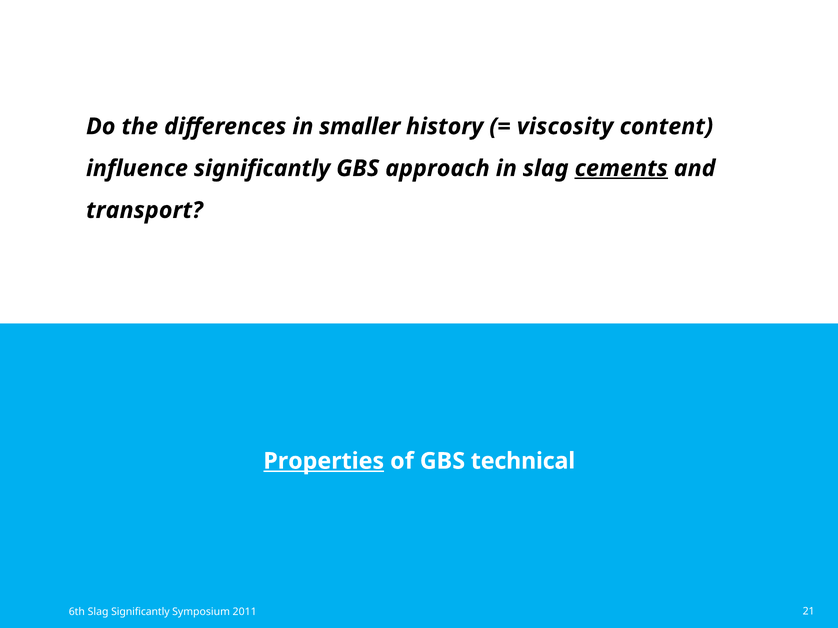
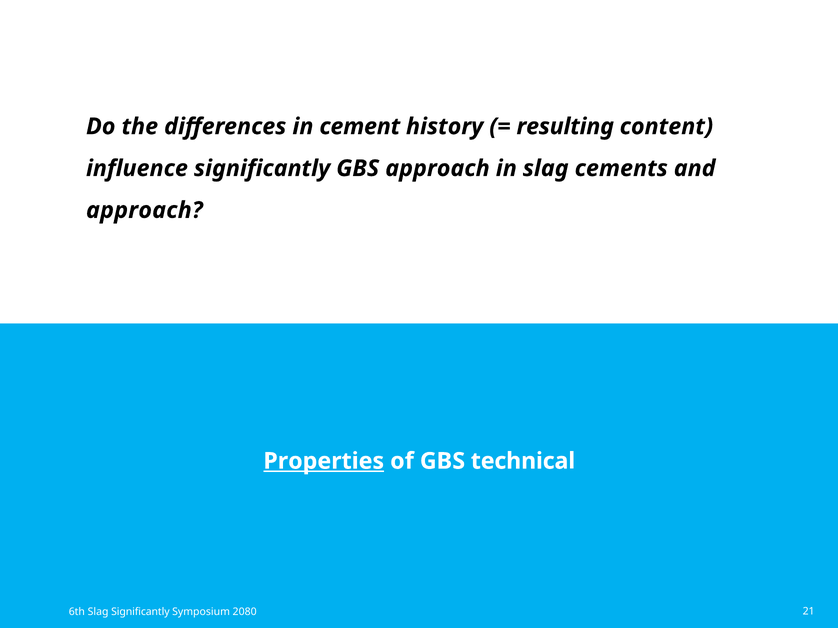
smaller: smaller -> cement (360, 127)
viscosity: viscosity -> resulting (565, 127)
cements underline: present -> none (621, 169)
transport: transport -> approach (144, 210)
2011: 2011 -> 2080 (245, 612)
